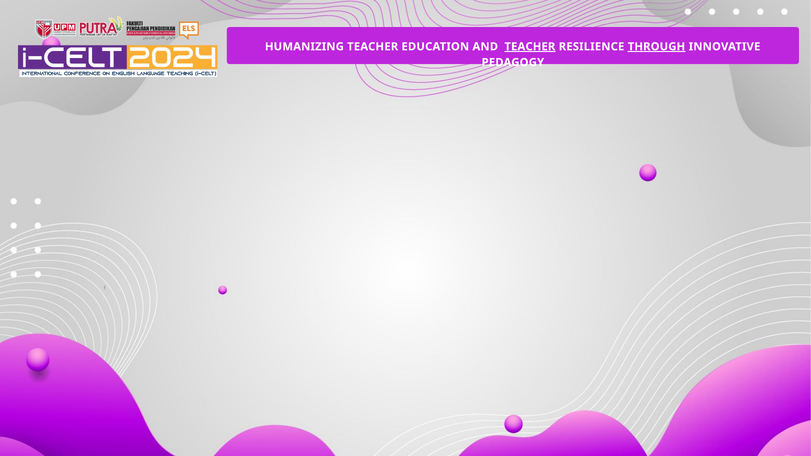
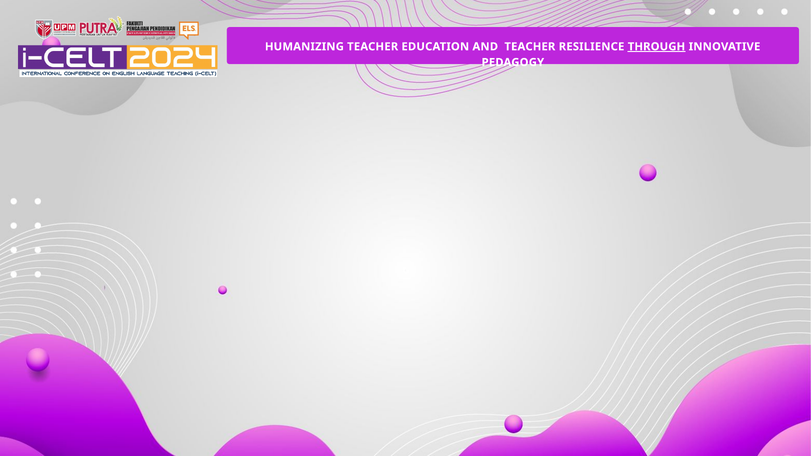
TEACHER underline: present -> none (530, 47)
